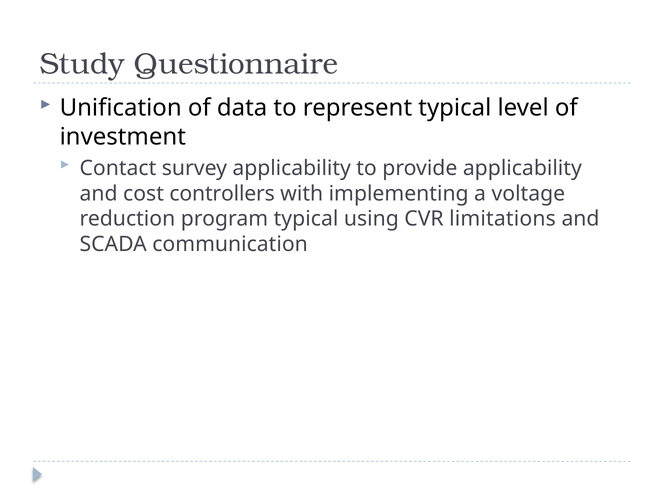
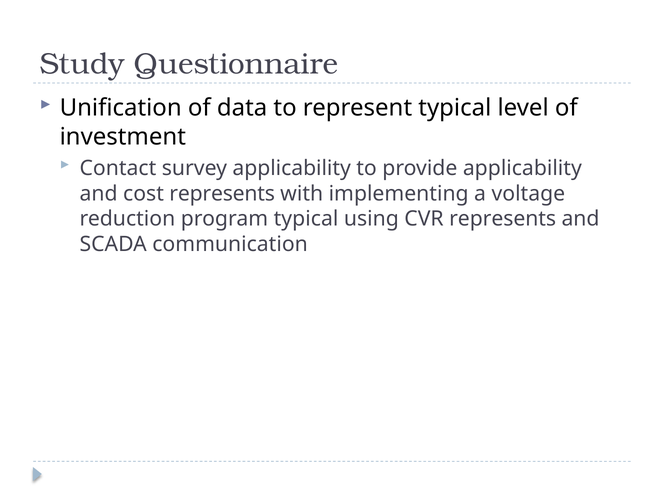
cost controllers: controllers -> represents (222, 194)
CVR limitations: limitations -> represents (503, 219)
